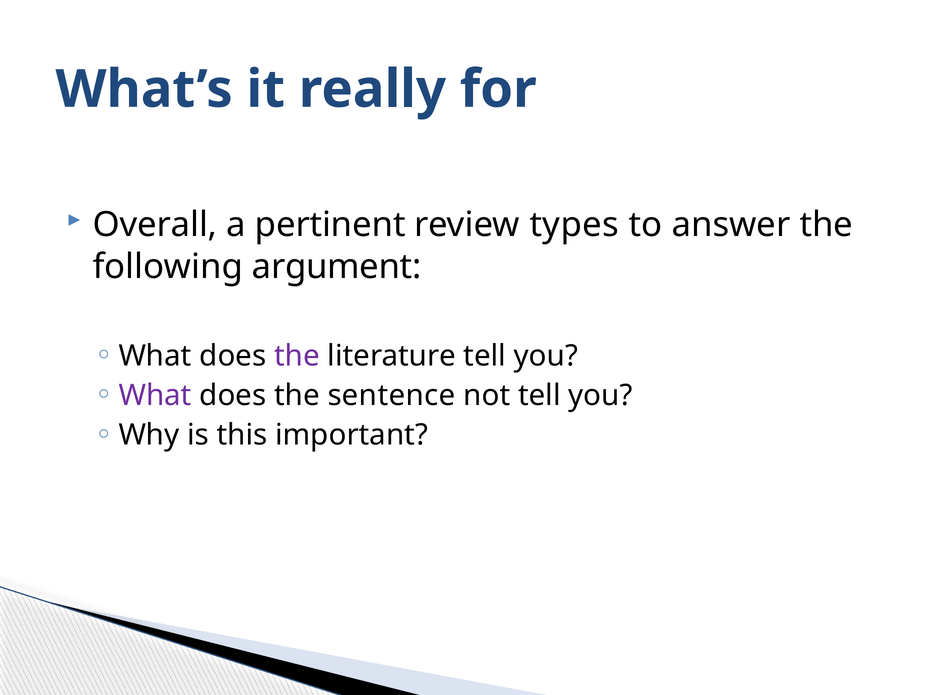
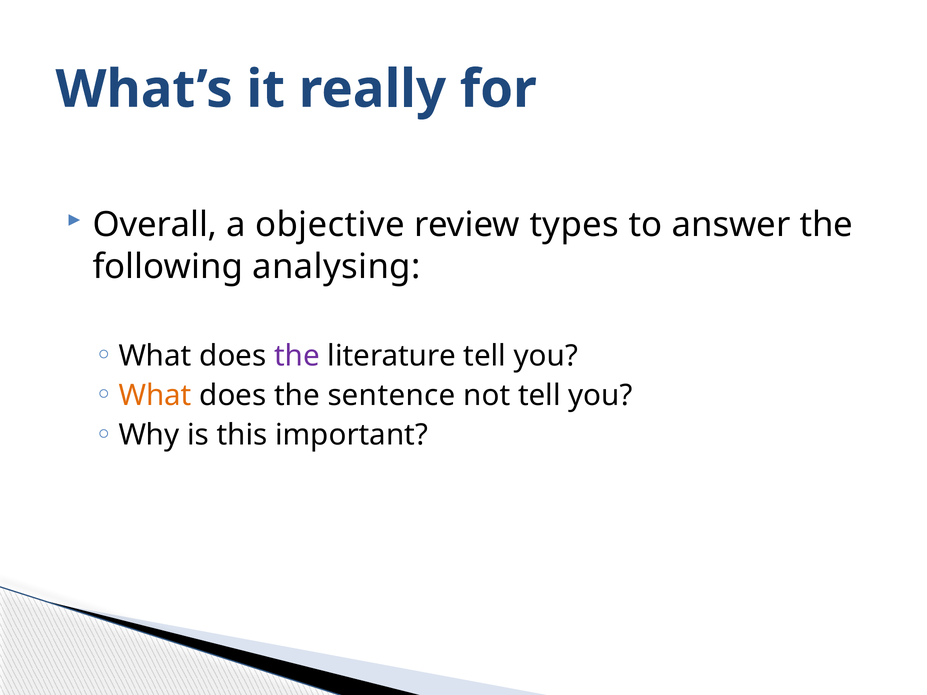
pertinent: pertinent -> objective (330, 225)
argument: argument -> analysing (336, 267)
What colour: purple -> orange (155, 396)
